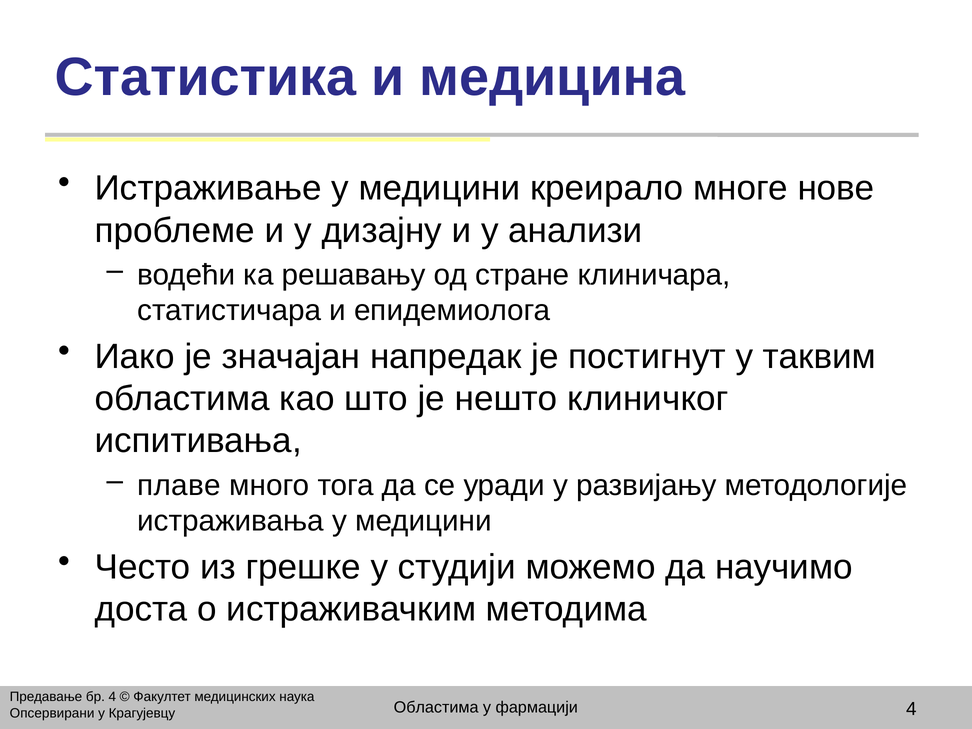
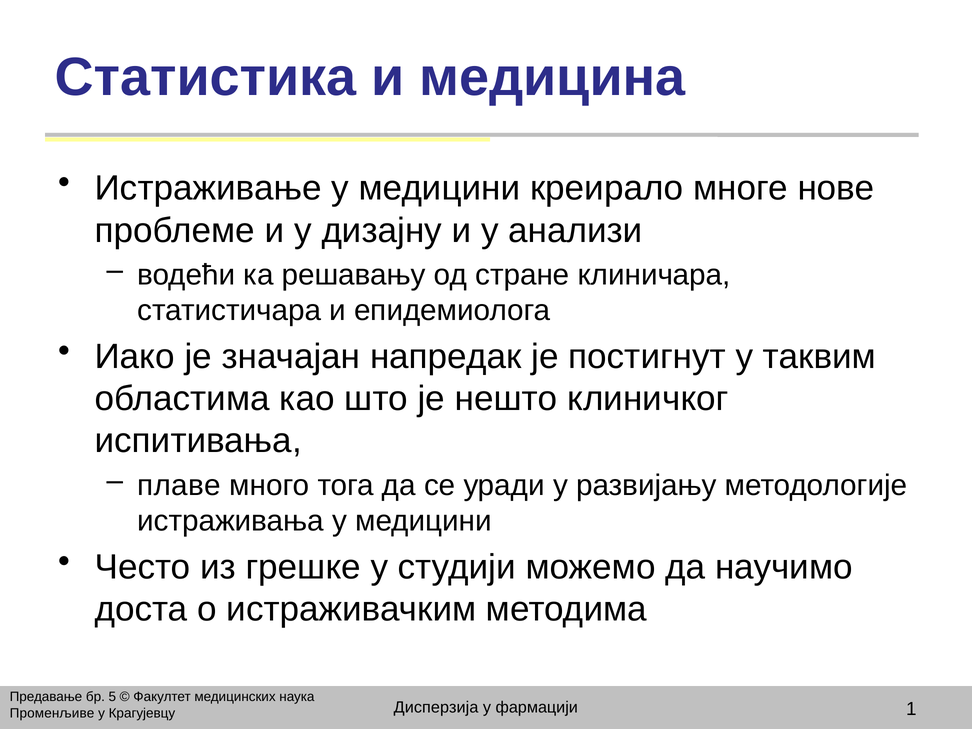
бр 4: 4 -> 5 (112, 697)
Областима: Областима -> Дисперзија (436, 707)
фармацији 4: 4 -> 1 (911, 709)
Опсервирани: Опсервирани -> Променљиве (52, 713)
